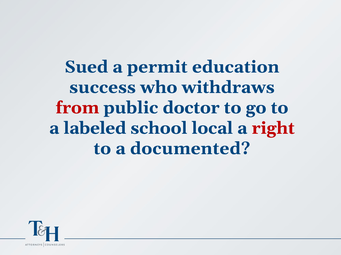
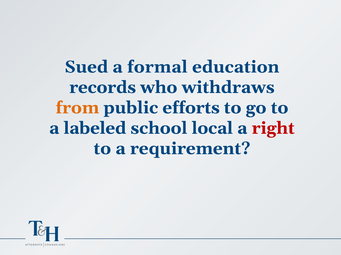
permit: permit -> formal (157, 67)
success: success -> records (103, 88)
from colour: red -> orange (77, 108)
doctor: doctor -> efforts (191, 108)
documented: documented -> requirement (190, 149)
